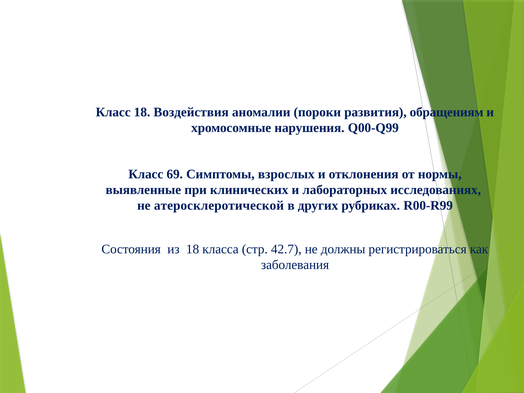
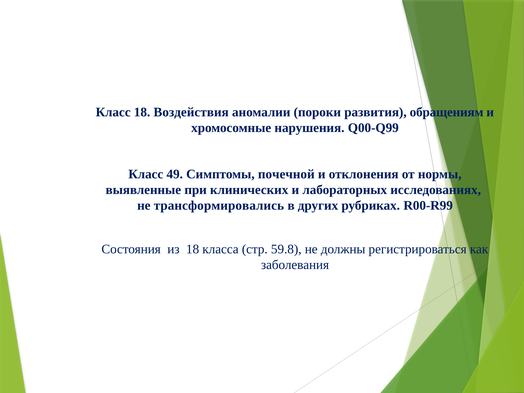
69: 69 -> 49 (175, 174)
взрослых: взрослых -> почечной (286, 174)
атеросклеротической: атеросклеротической -> трансформировались (219, 206)
42.7: 42.7 -> 59.8 (286, 249)
